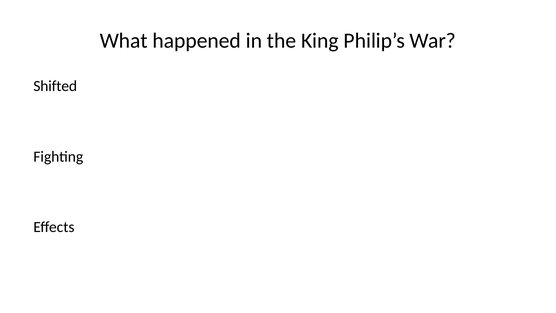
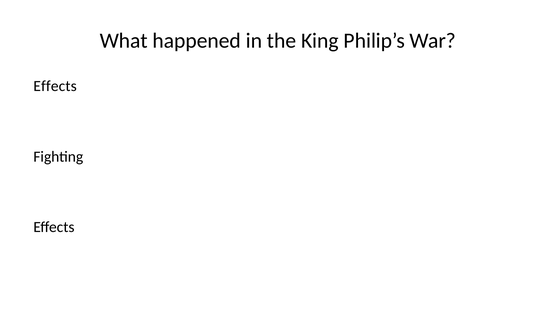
Shifted: Shifted -> Effects (55, 86)
